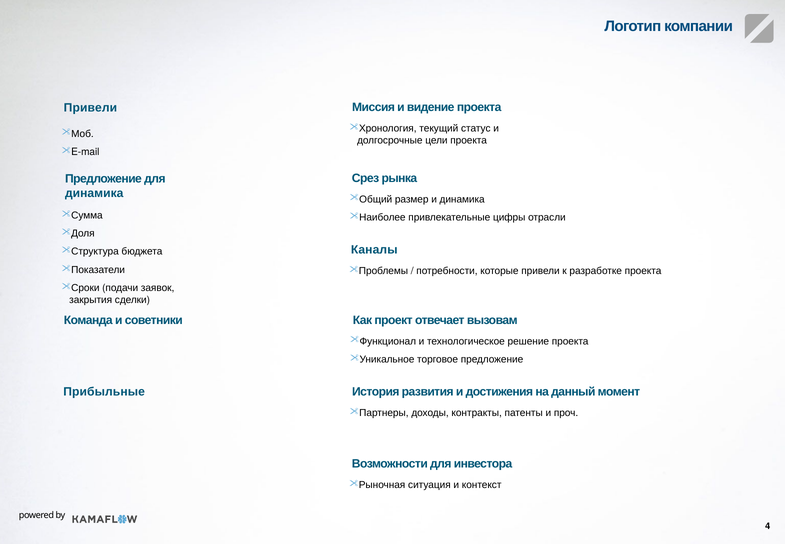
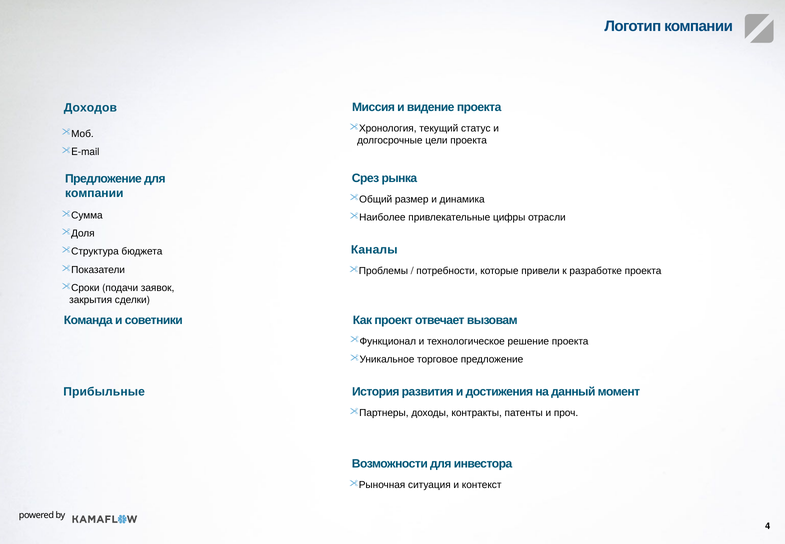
Привели: Привели -> Доходов (90, 107)
динамика: динамика -> компании (94, 193)
